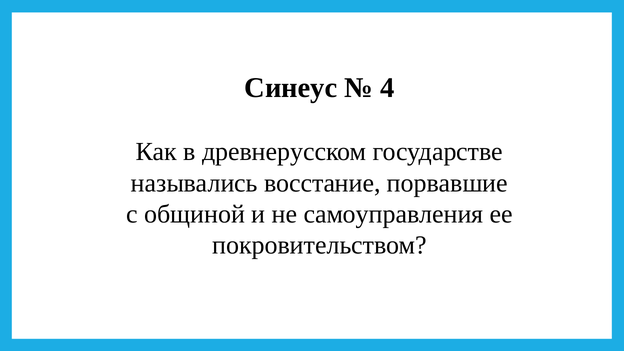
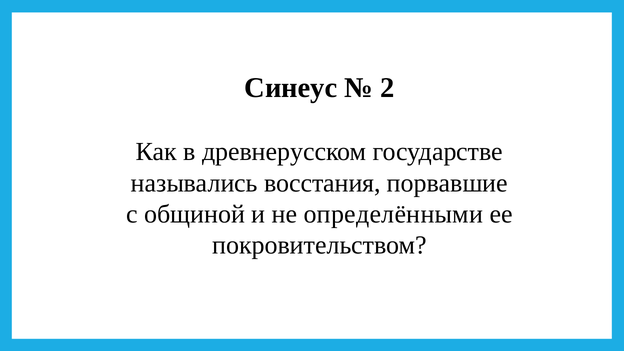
4: 4 -> 2 (387, 88)
восстание: восстание -> восстания (322, 183)
самоуправления: самоуправления -> определёнными (393, 214)
